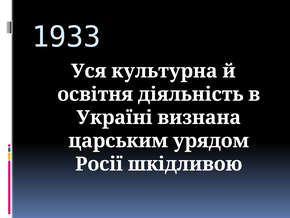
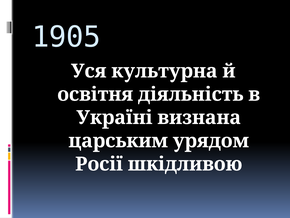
1933: 1933 -> 1905 (66, 37)
